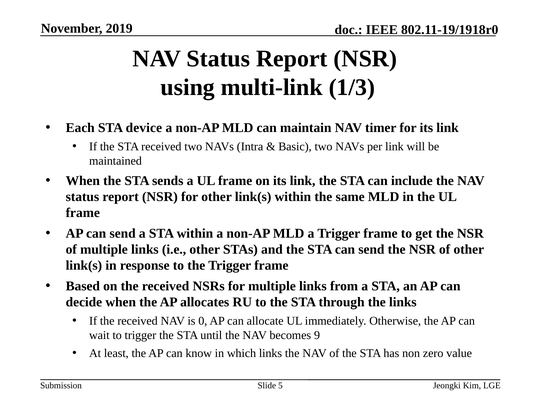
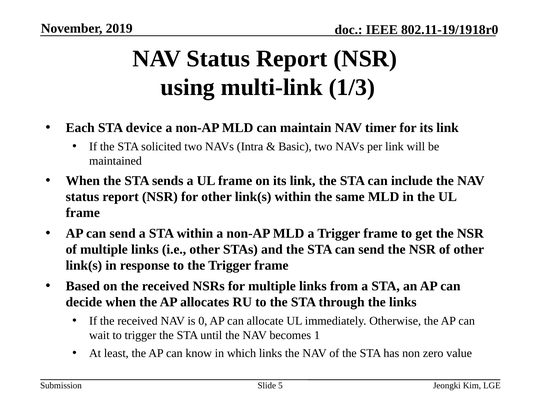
STA received: received -> solicited (161, 147)
9: 9 -> 1 (317, 335)
